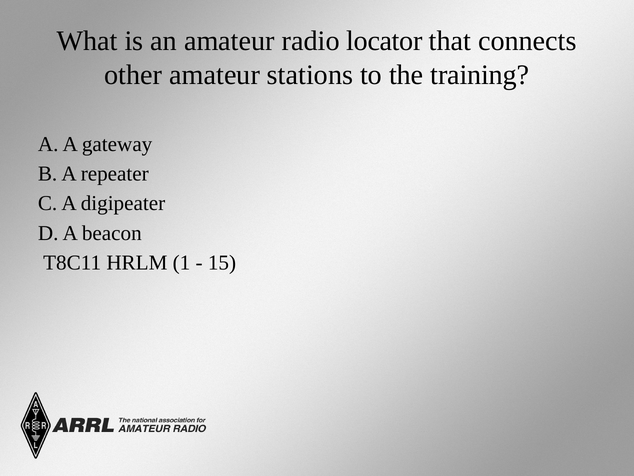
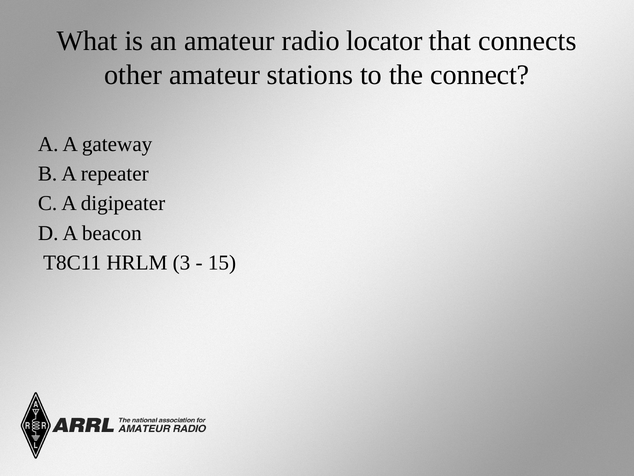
training: training -> connect (480, 75)
1: 1 -> 3 (181, 262)
